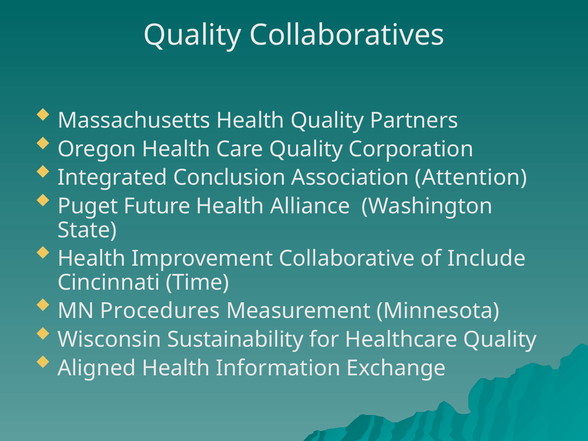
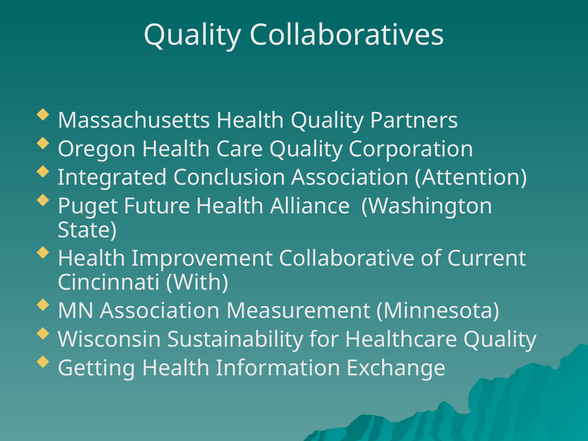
Include: Include -> Current (487, 259)
Time: Time -> With (197, 282)
MN Procedures: Procedures -> Association (160, 311)
Aligned: Aligned -> Getting (97, 368)
